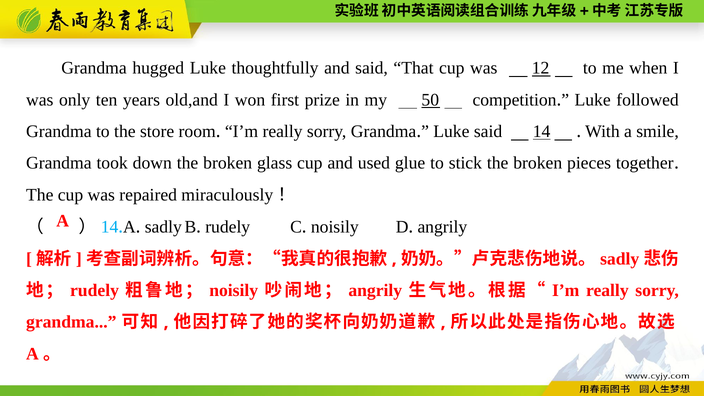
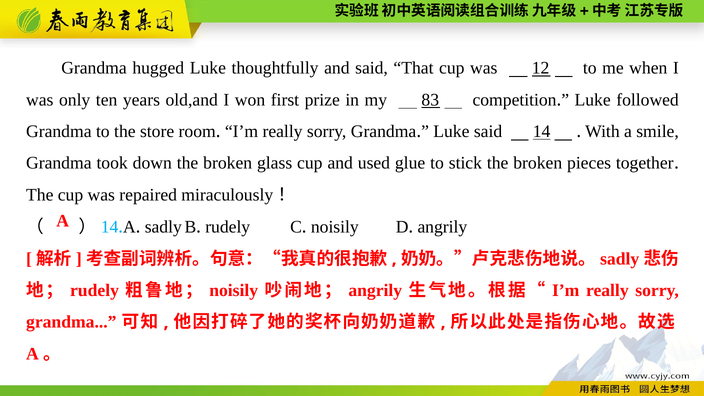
50: 50 -> 83 (430, 100)
